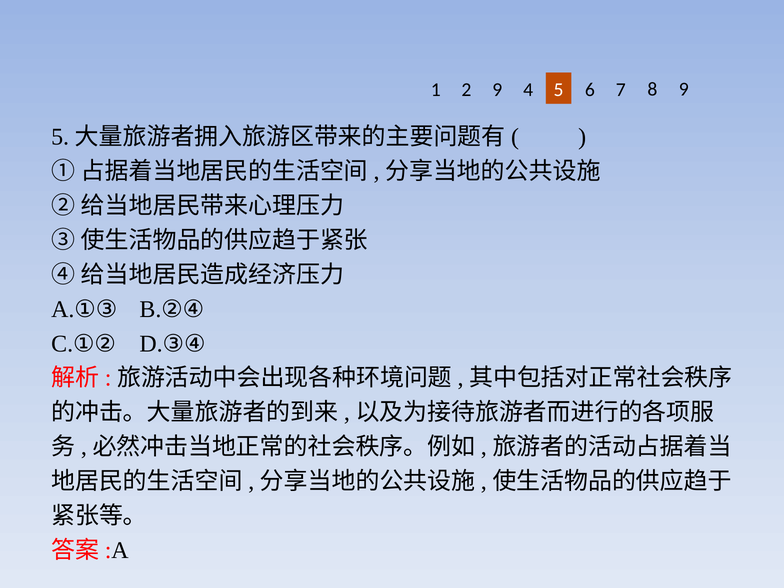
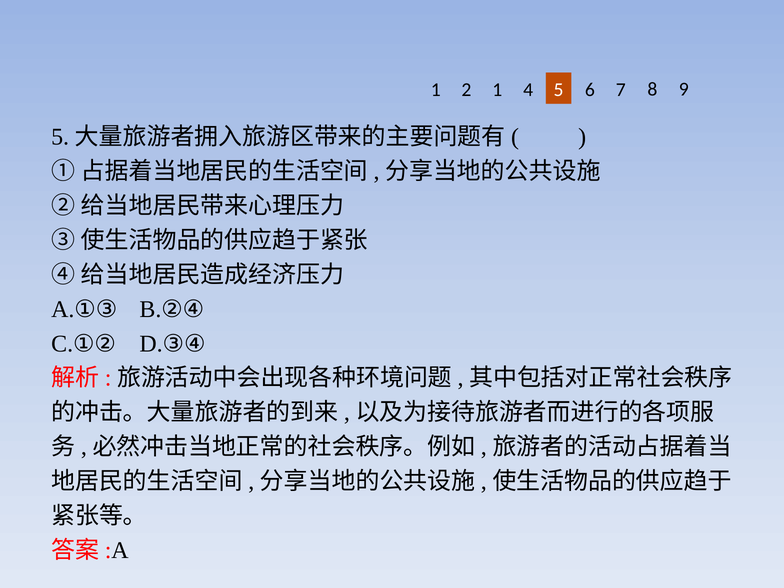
2 9: 9 -> 1 (497, 90)
